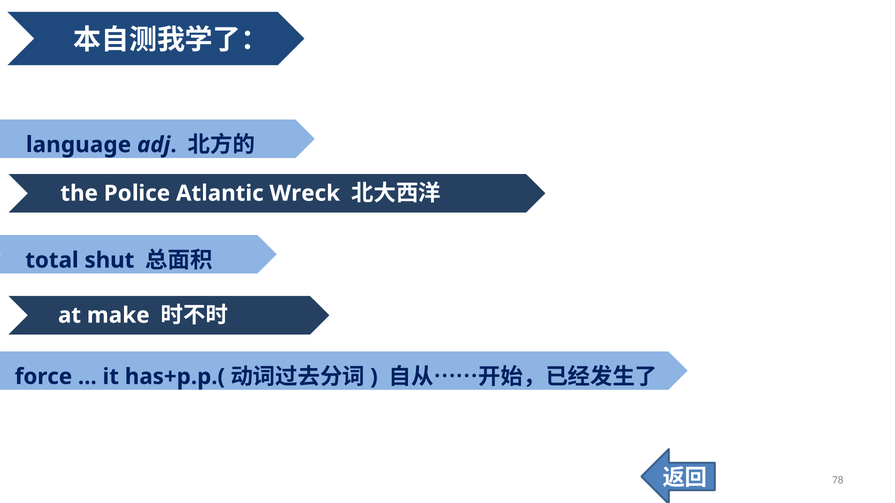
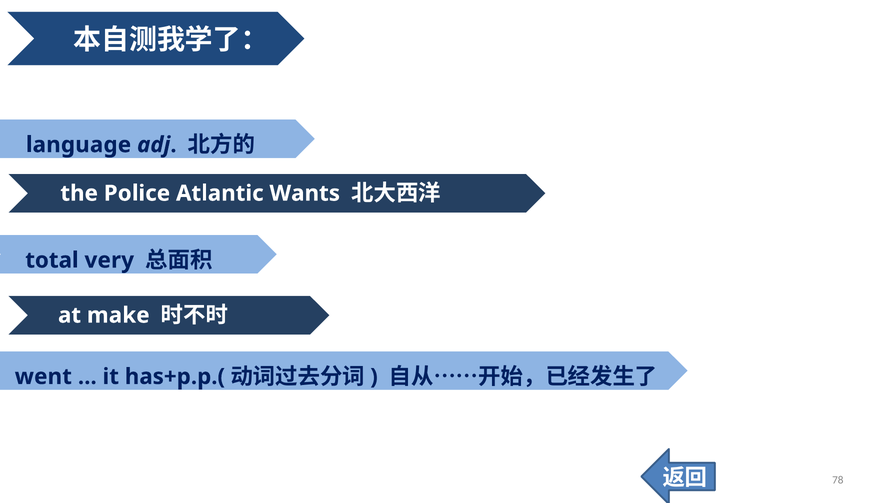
Wreck: Wreck -> Wants (305, 194)
shut: shut -> very (109, 261)
force: force -> went (43, 377)
